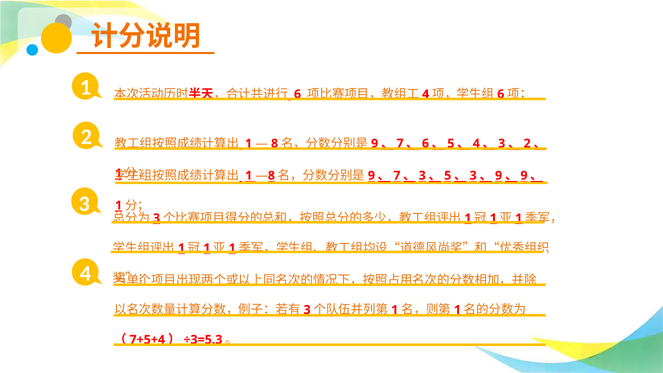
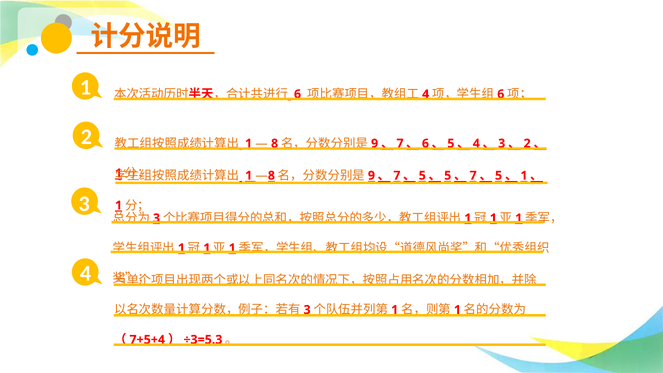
3: 3 -> 5 (422, 176)
3: 3 -> 7 (473, 176)
9: 9 -> 5 (499, 176)
9: 9 -> 1 (524, 176)
